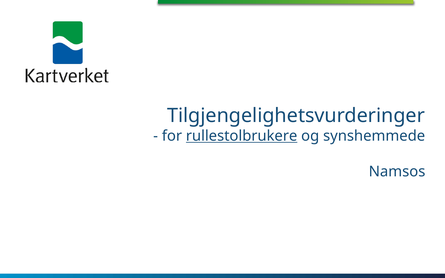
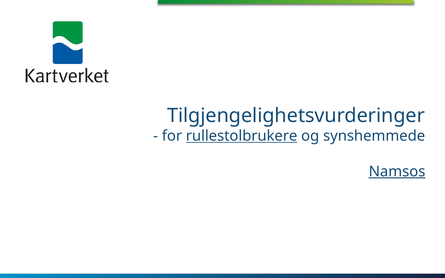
Namsos underline: none -> present (397, 172)
